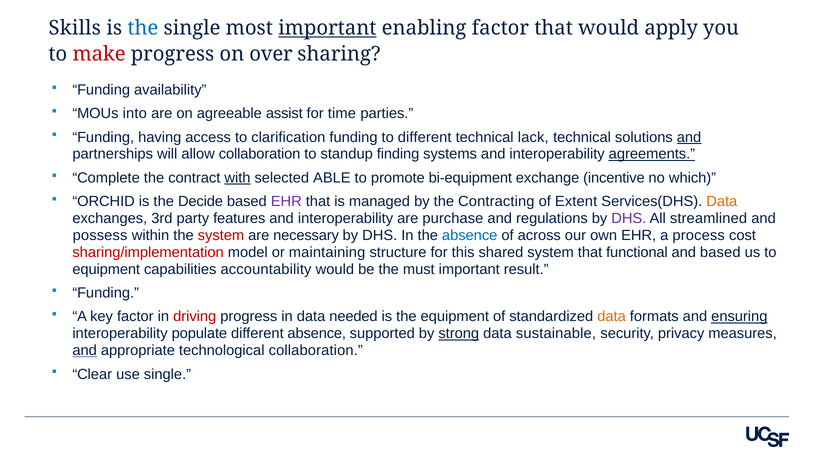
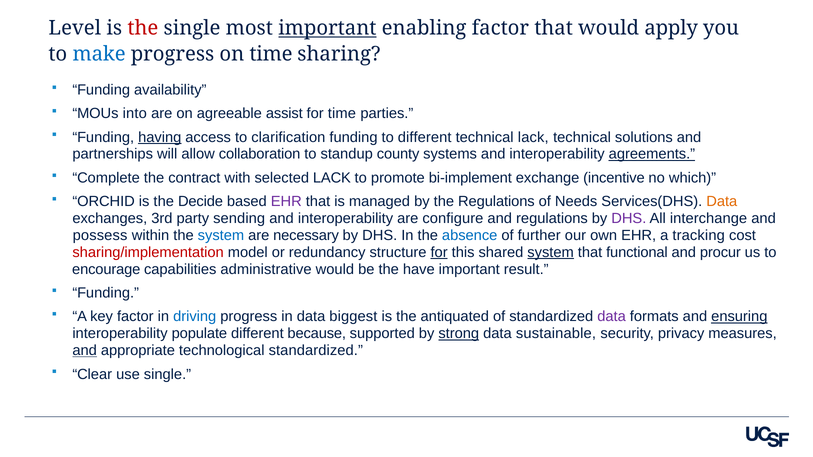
Skills: Skills -> Level (75, 28)
the colour: blue -> red (143, 28)
make colour: red -> blue (99, 54)
on over: over -> time (271, 54)
having underline: none -> present (160, 137)
and underline: present -> none (689, 137)
finding: finding -> county (398, 154)
with underline: present -> none (237, 178)
selected ABLE: ABLE -> LACK (332, 178)
bi-equipment: bi-equipment -> bi-implement (470, 178)
the Contracting: Contracting -> Regulations (496, 202)
Extent: Extent -> Needs (576, 202)
features: features -> sending (239, 219)
purchase: purchase -> configure (453, 219)
streamlined: streamlined -> interchange (709, 219)
system colour: red -> blue (221, 236)
across: across -> further (539, 236)
process: process -> tracking (699, 236)
maintaining: maintaining -> redundancy (327, 252)
for underline: none -> present (439, 252)
system underline: none -> present (551, 252)
and based: based -> procur (720, 252)
equipment: equipment -> encourage (106, 269)
accountability: accountability -> administrative (266, 269)
must: must -> have (419, 269)
driving colour: red -> blue (195, 317)
needed: needed -> biggest (353, 317)
the equipment: equipment -> antiquated (455, 317)
data colour: orange -> purple (612, 317)
different absence: absence -> because (317, 334)
technological collaboration: collaboration -> standardized (316, 351)
